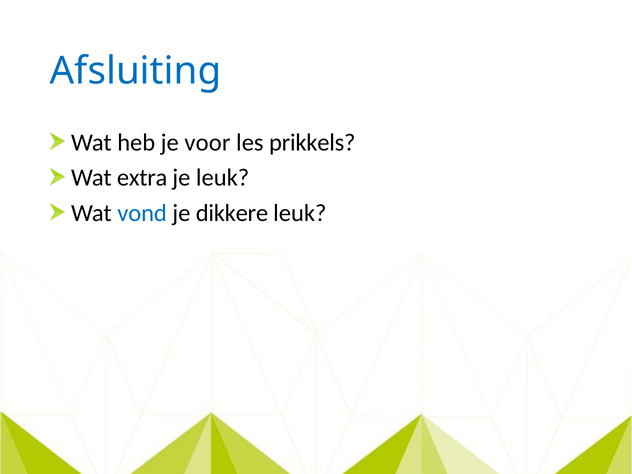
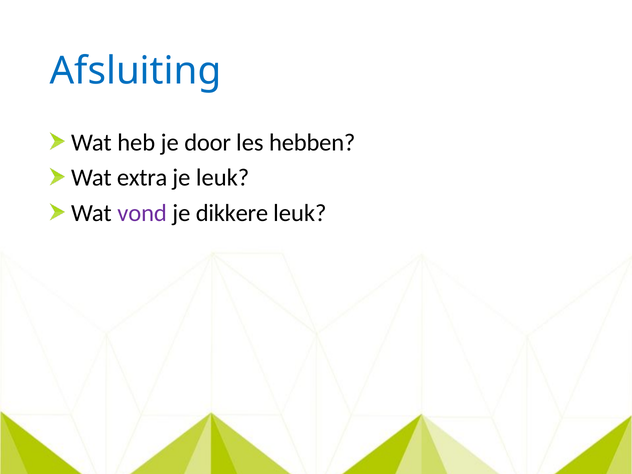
voor: voor -> door (208, 142)
prikkels: prikkels -> hebben (312, 142)
vond colour: blue -> purple (142, 213)
